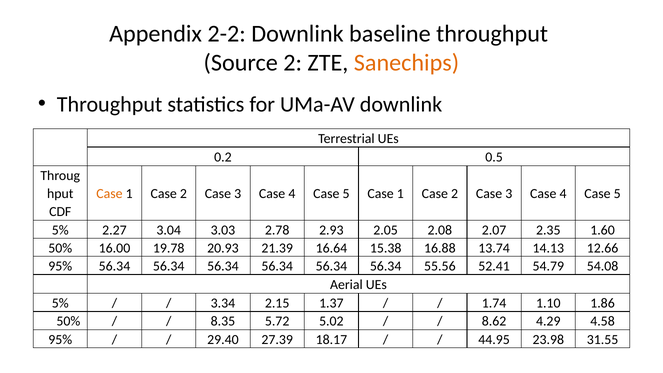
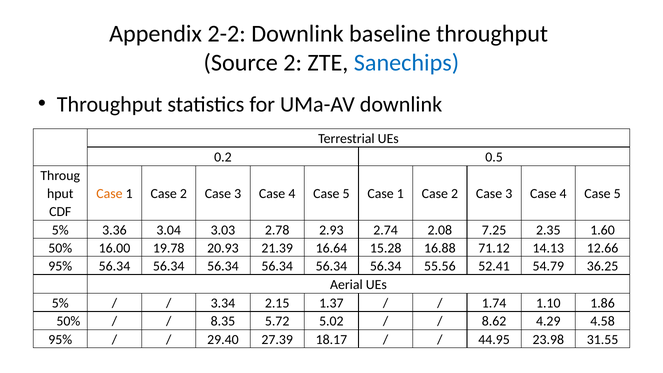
Sanechips colour: orange -> blue (406, 63)
2.27: 2.27 -> 3.36 (114, 230)
2.05: 2.05 -> 2.74 (386, 230)
2.07: 2.07 -> 7.25 (494, 230)
15.38: 15.38 -> 15.28 (386, 248)
13.74: 13.74 -> 71.12 (494, 248)
54.08: 54.08 -> 36.25 (603, 266)
